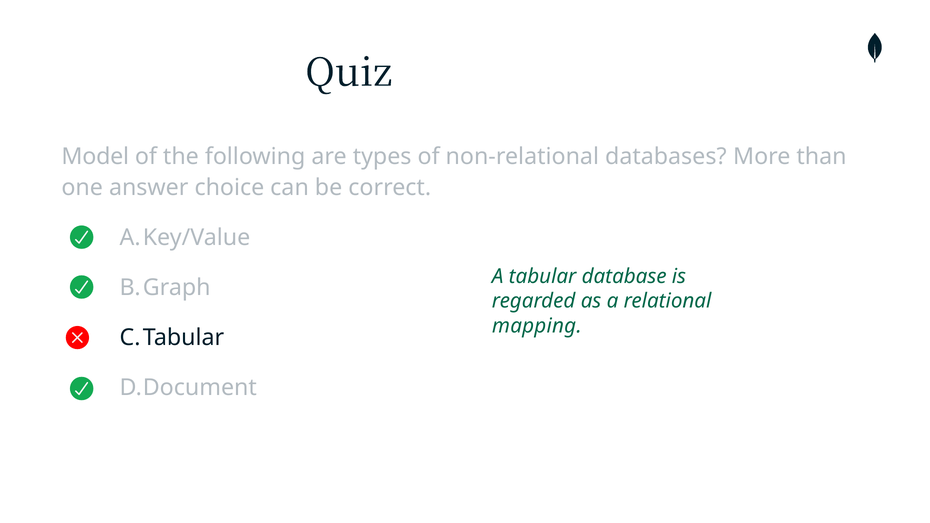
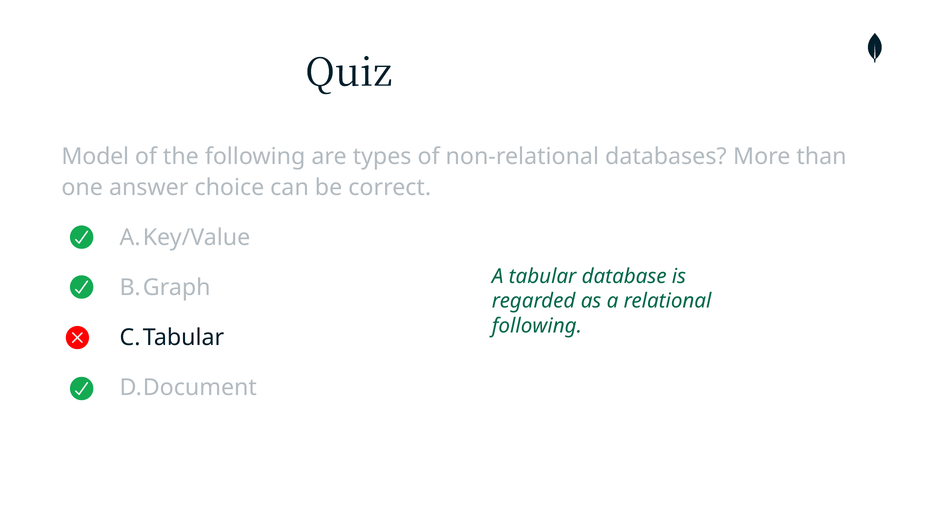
mapping: mapping -> following (537, 326)
